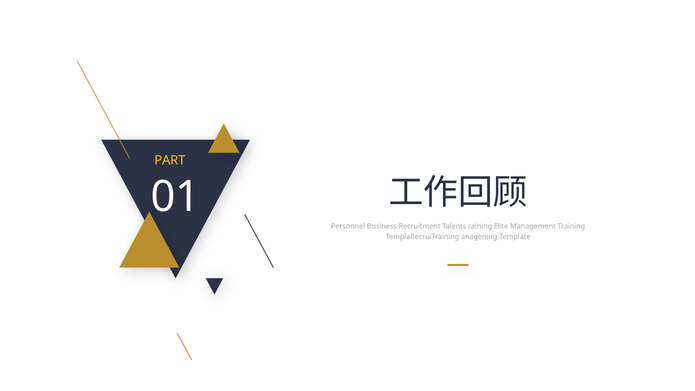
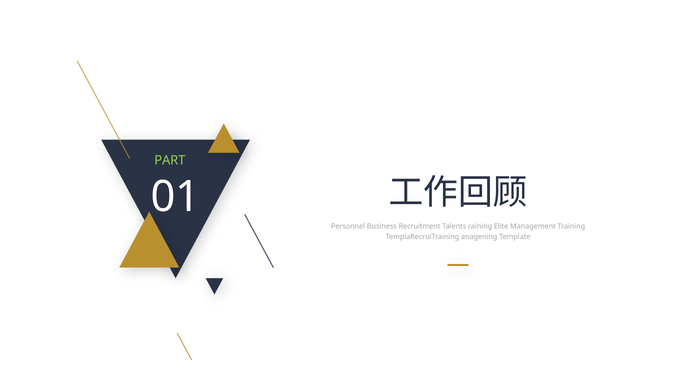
PART colour: yellow -> light green (170, 161)
